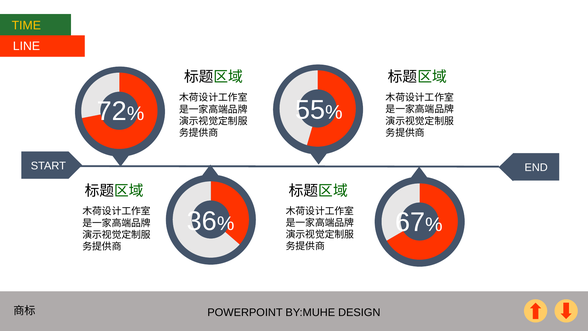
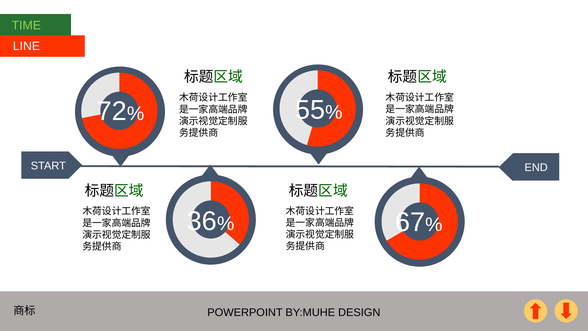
TIME colour: yellow -> light green (26, 25)
